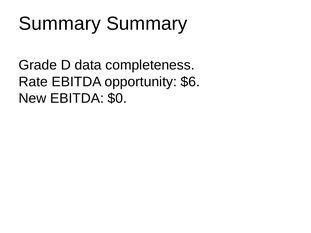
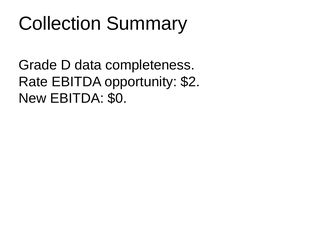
Summary: Summary -> Collection (60, 24)
$6: $6 -> $2 (190, 82)
